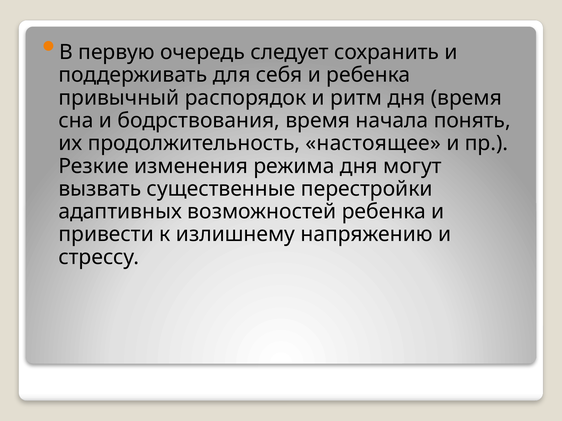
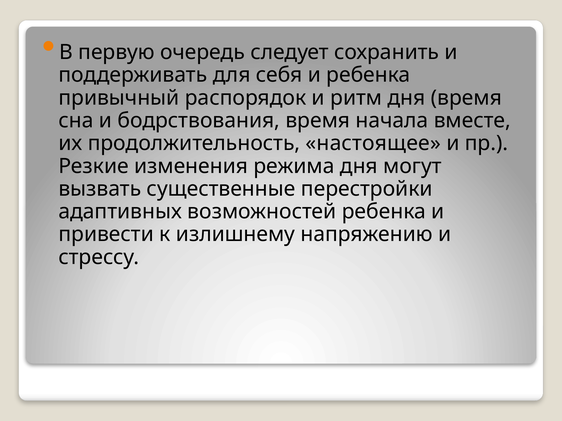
понять: понять -> вместе (472, 121)
